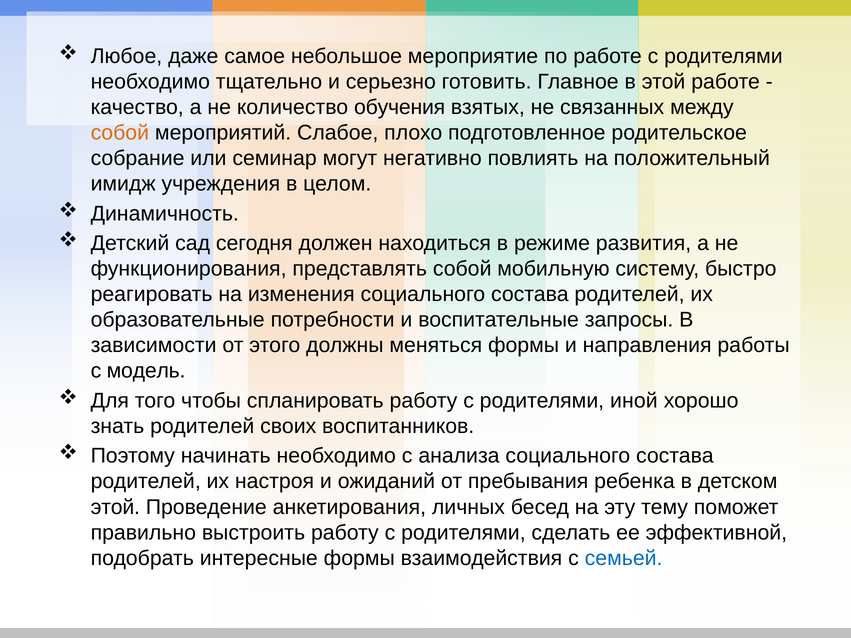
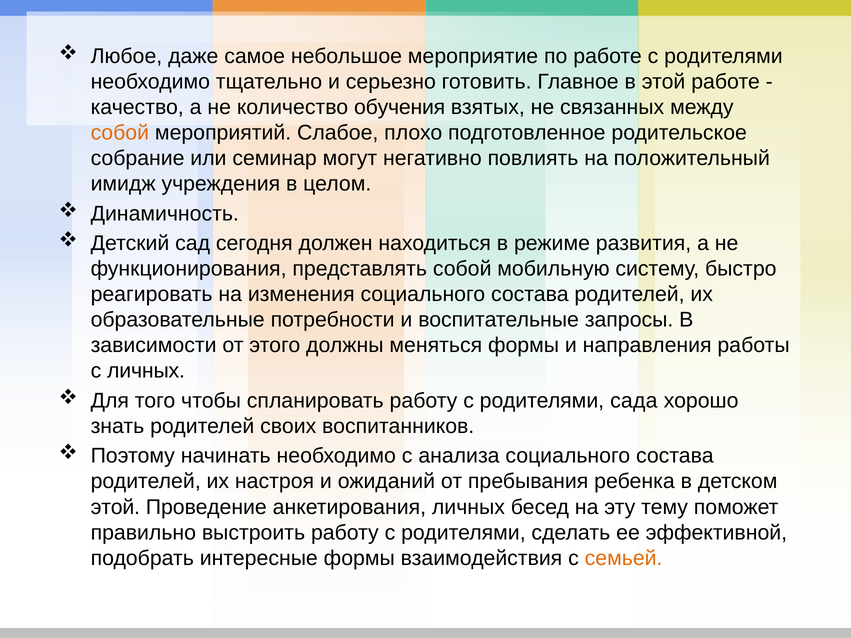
с модель: модель -> личных (146, 371)
иной: иной -> сада (634, 401)
семьей colour: blue -> orange (624, 558)
